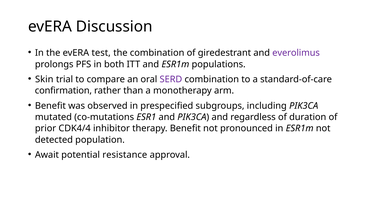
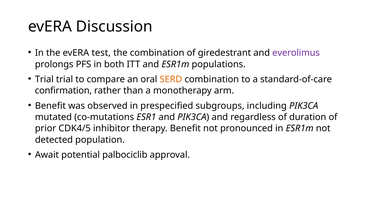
Skin: Skin -> Trial (44, 79)
SERD colour: purple -> orange (171, 79)
CDK4/4: CDK4/4 -> CDK4/5 (75, 128)
resistance: resistance -> palbociclib (125, 155)
